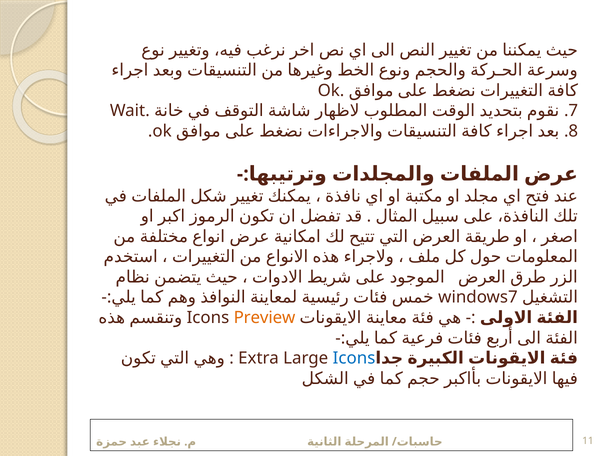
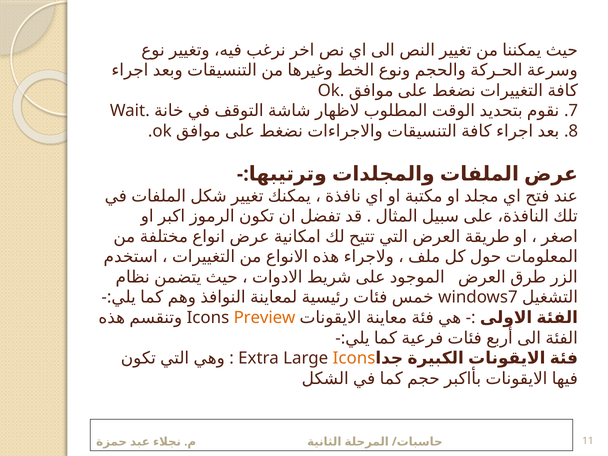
Icons colour: blue -> orange (354, 358)
